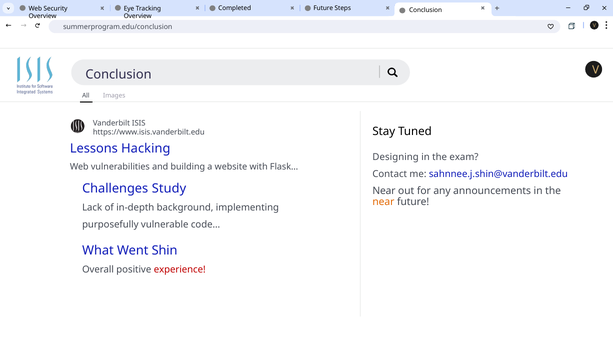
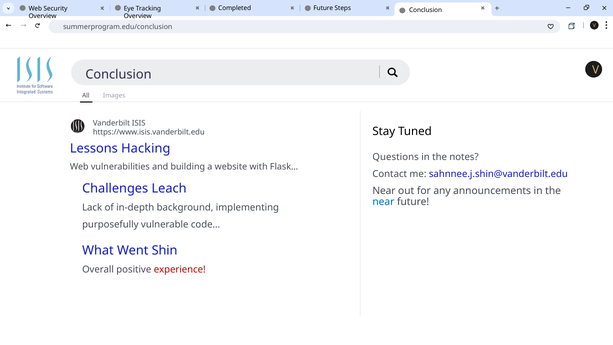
Designing: Designing -> Questions (396, 157)
exam: exam -> notes (464, 157)
Study: Study -> Leach (169, 188)
near colour: orange -> blue (383, 202)
